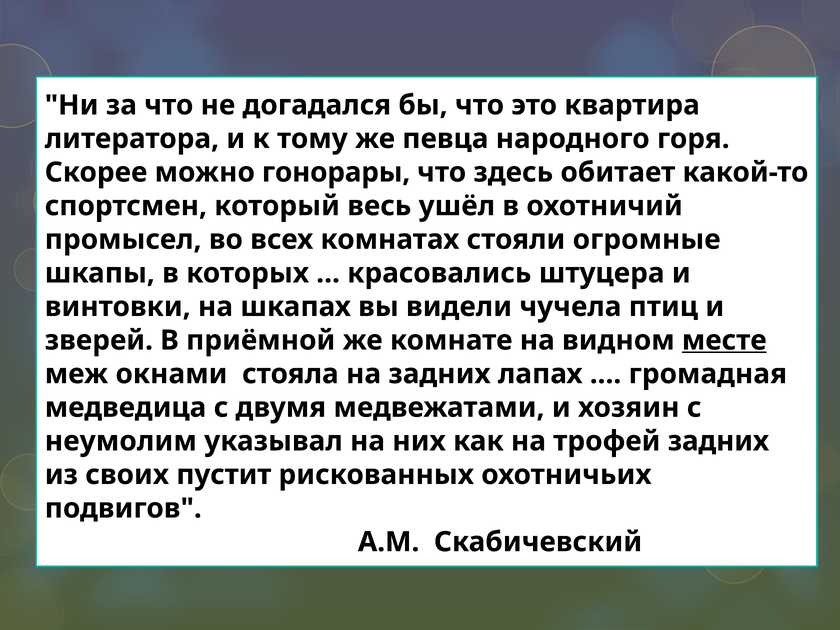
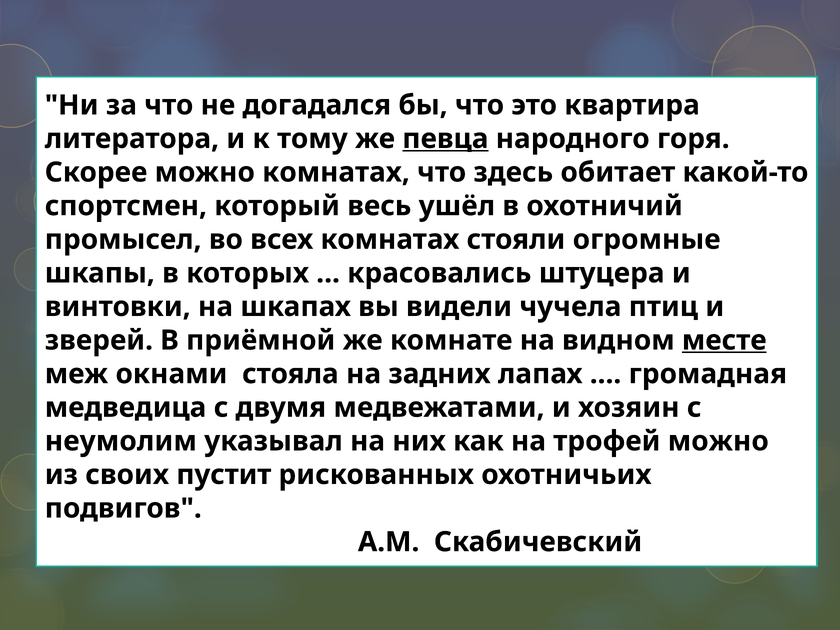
певца underline: none -> present (445, 139)
можно гонорары: гонорары -> комнатах (336, 172)
трофей задних: задних -> можно (718, 441)
